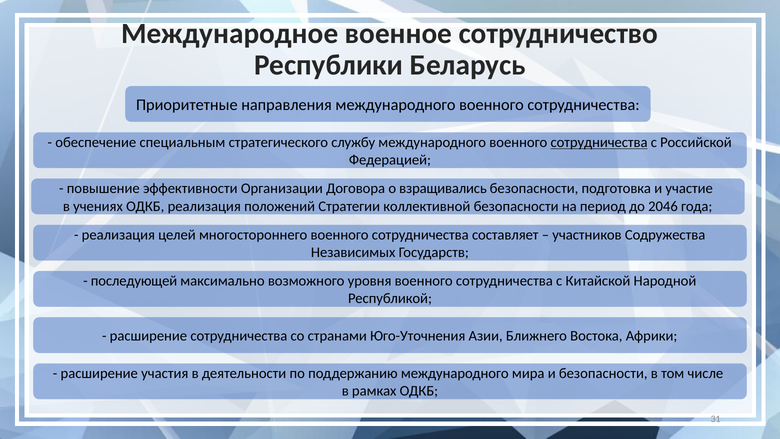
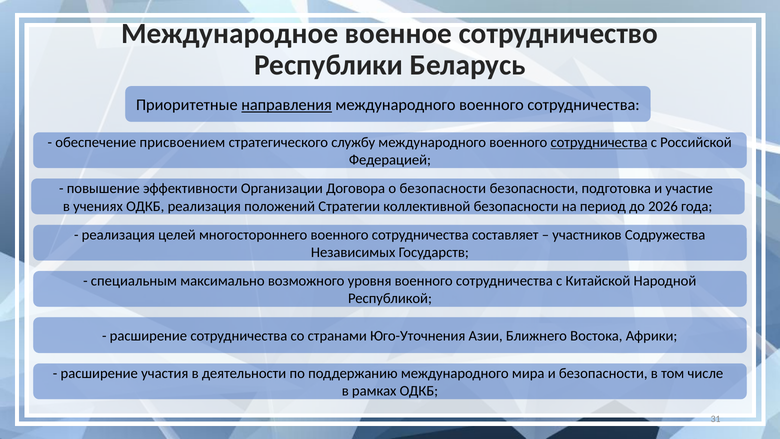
направления underline: none -> present (287, 105)
специальным: специальным -> присвоением (182, 142)
о взращивались: взращивались -> безопасности (443, 189)
2046: 2046 -> 2026 (663, 206)
последующей: последующей -> специальным (134, 281)
